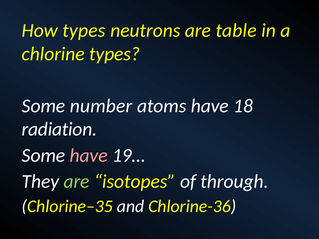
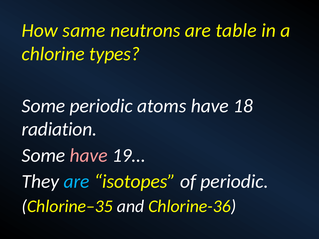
How types: types -> same (84, 31)
Some number: number -> periodic (101, 106)
are colour: light green -> light blue (77, 182)
of through: through -> periodic (234, 182)
